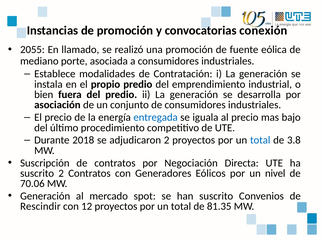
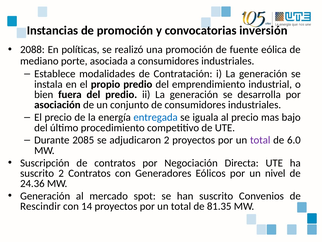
conexión: conexión -> inversión (263, 30)
2055: 2055 -> 2088 (32, 49)
llamado: llamado -> políticas (80, 49)
2018: 2018 -> 2085 (83, 140)
total colour: blue -> purple (260, 140)
3.8: 3.8 -> 6.0 (294, 140)
70.06: 70.06 -> 24.36 (32, 183)
12: 12 -> 14 (87, 206)
